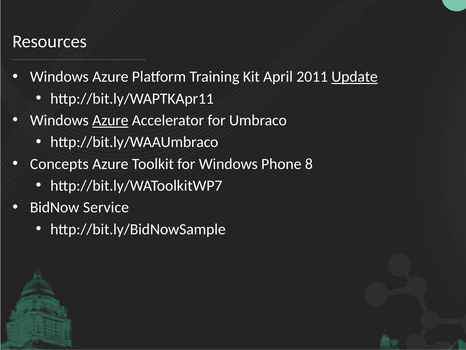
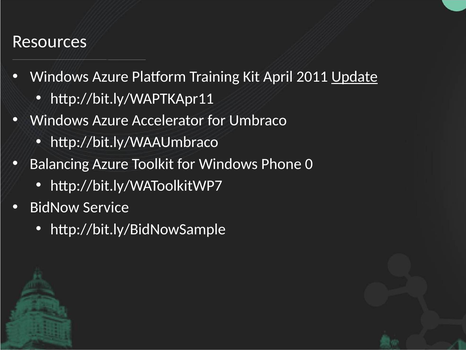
Azure underline: present -> none (110, 120)
Concepts: Concepts -> Balancing (59, 164)
8: 8 -> 0 (309, 164)
